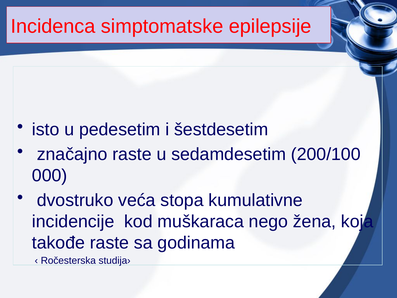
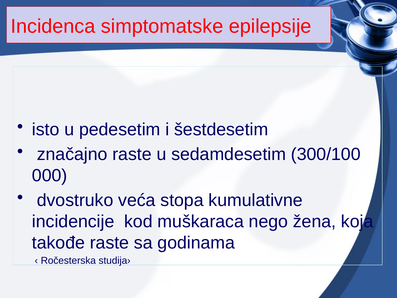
200/100: 200/100 -> 300/100 (326, 154)
